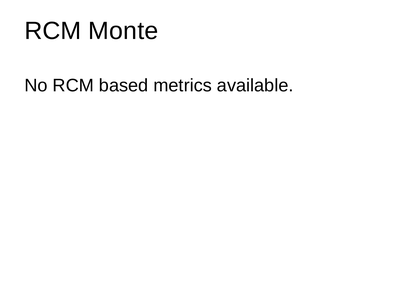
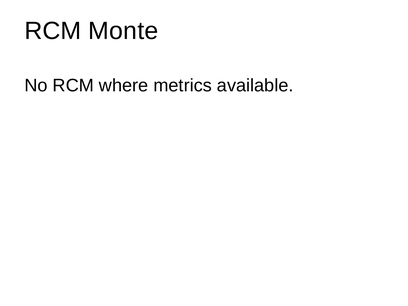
based: based -> where (124, 86)
